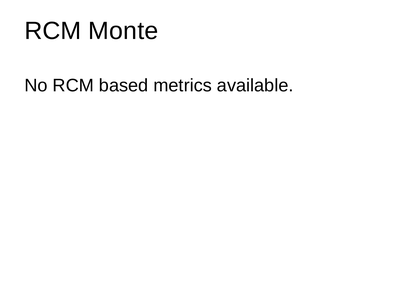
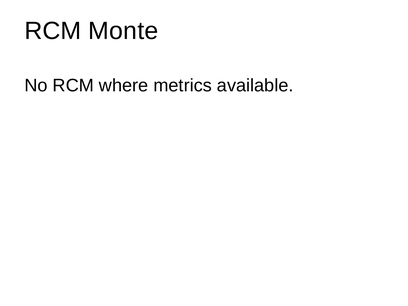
based: based -> where (124, 86)
